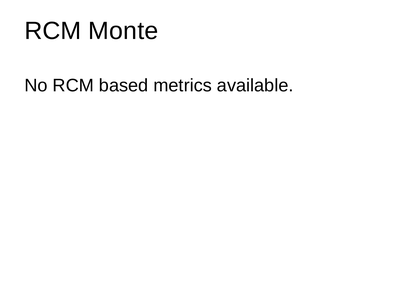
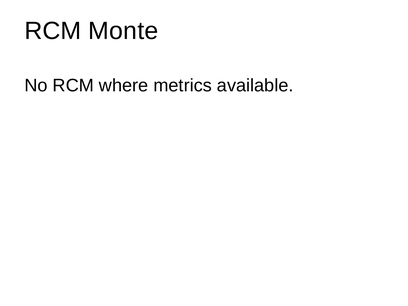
based: based -> where (124, 86)
